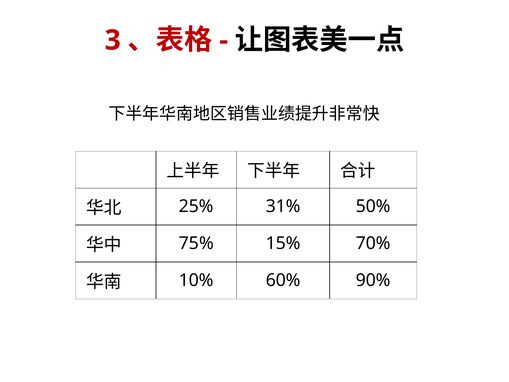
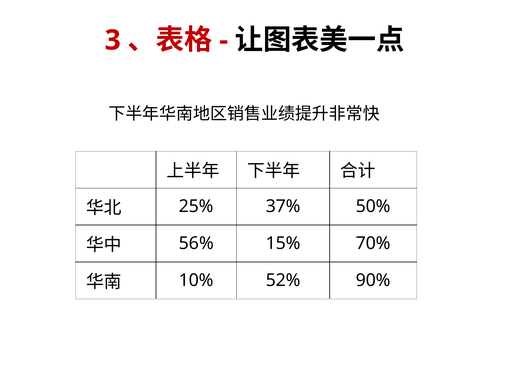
31%: 31% -> 37% (283, 206)
75%: 75% -> 56% (196, 243)
60%: 60% -> 52% (283, 280)
